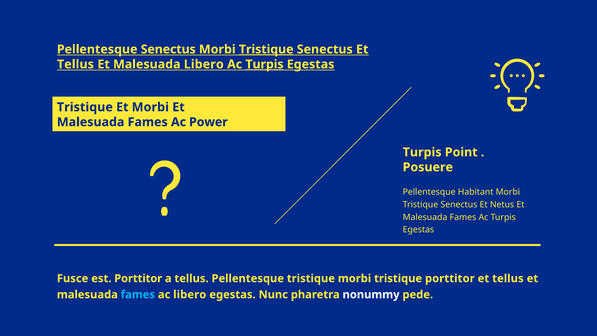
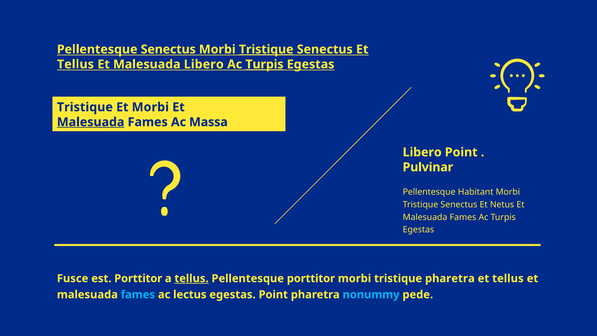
Malesuada underline: none -> present (91, 122)
Power: Power -> Massa (208, 122)
Turpis: Turpis -> Libero (422, 152)
Posuere: Posuere -> Pulvinar (428, 167)
tellus underline: none -> present (192, 278)
Pellentesque tristique: tristique -> porttitor (311, 278)
tristique porttitor: porttitor -> pharetra (450, 278)
ac libero: libero -> lectus (190, 294)
egestas Nunc: Nunc -> Point (273, 294)
nonummy colour: white -> light blue (371, 294)
